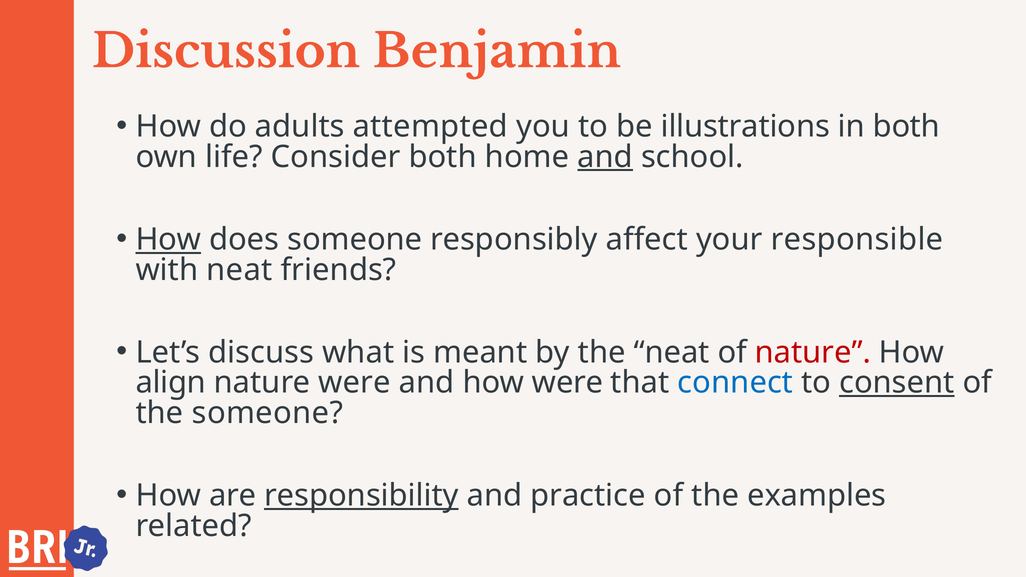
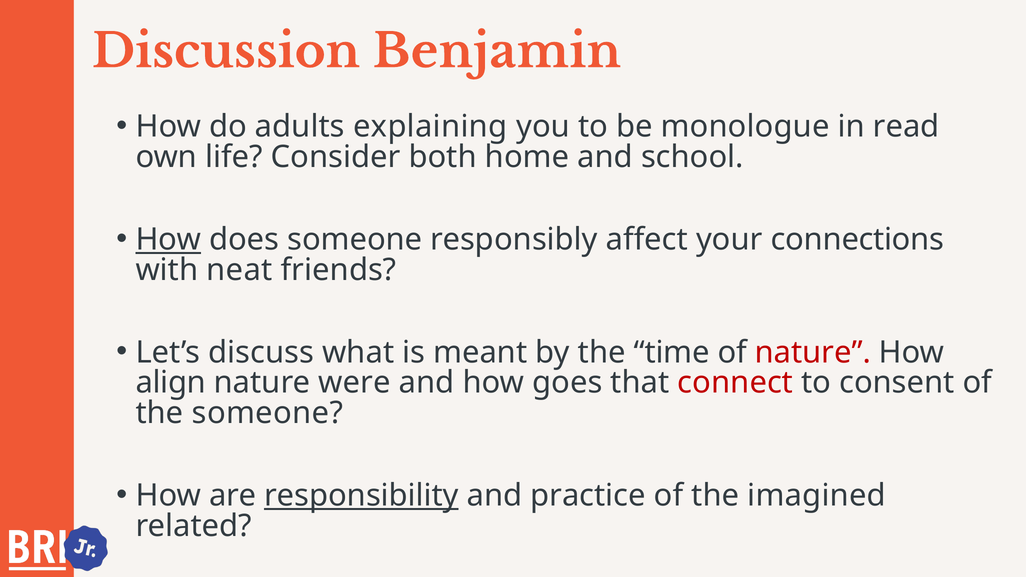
attempted: attempted -> explaining (430, 127)
illustrations: illustrations -> monologue (745, 127)
in both: both -> read (906, 127)
and underline: present -> none (605, 157)
responsible: responsible -> connections (857, 240)
the neat: neat -> time (672, 353)
how were: were -> goes (567, 383)
connect colour: blue -> red (735, 383)
consent underline: present -> none (897, 383)
examples: examples -> imagined (817, 496)
